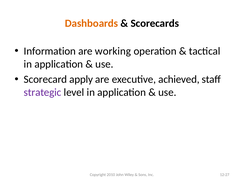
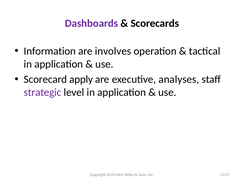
Dashboards colour: orange -> purple (92, 23)
working: working -> involves (113, 51)
achieved: achieved -> analyses (179, 79)
